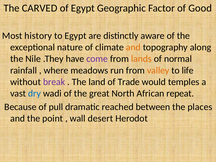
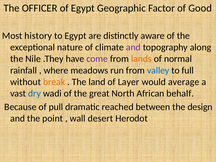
CARVED: CARVED -> OFFICER (40, 8)
and colour: orange -> purple (133, 47)
valley colour: orange -> blue (158, 70)
life: life -> full (188, 70)
break colour: purple -> orange (54, 82)
Trade: Trade -> Layer (129, 82)
temples: temples -> average (184, 82)
repeat: repeat -> behalf (180, 93)
places: places -> design (200, 107)
